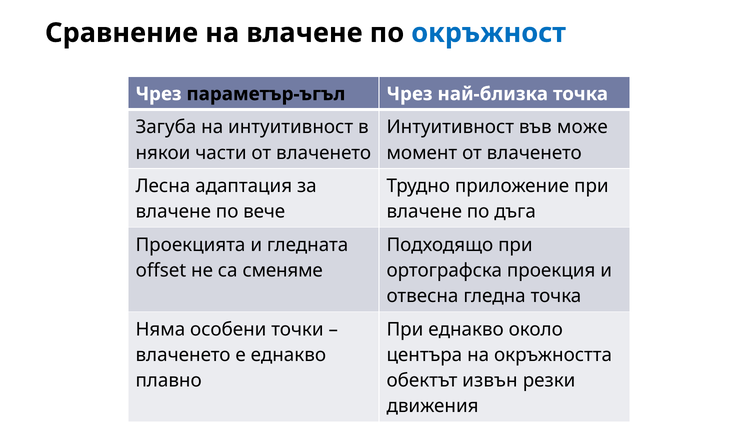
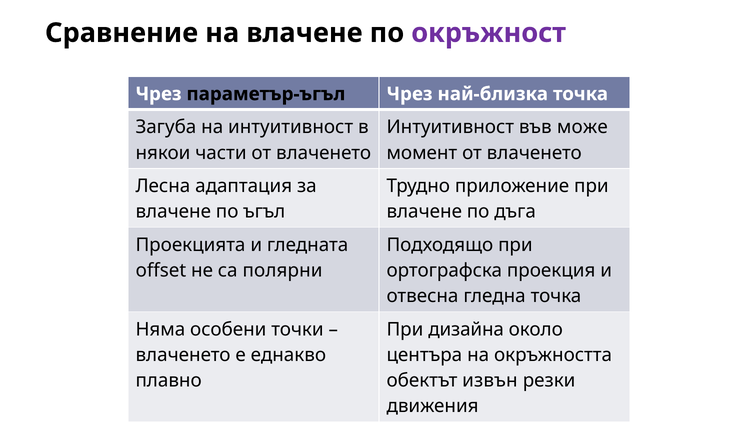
окръжност colour: blue -> purple (489, 33)
вече: вече -> ъгъл (264, 211)
сменяме: сменяме -> полярни (283, 270)
При еднакво: еднакво -> дизайна (466, 329)
